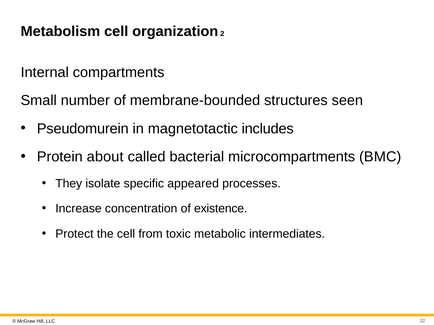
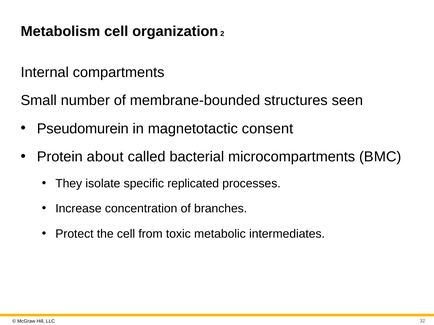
includes: includes -> consent (268, 129)
appeared: appeared -> replicated (193, 184)
existence: existence -> branches (221, 209)
